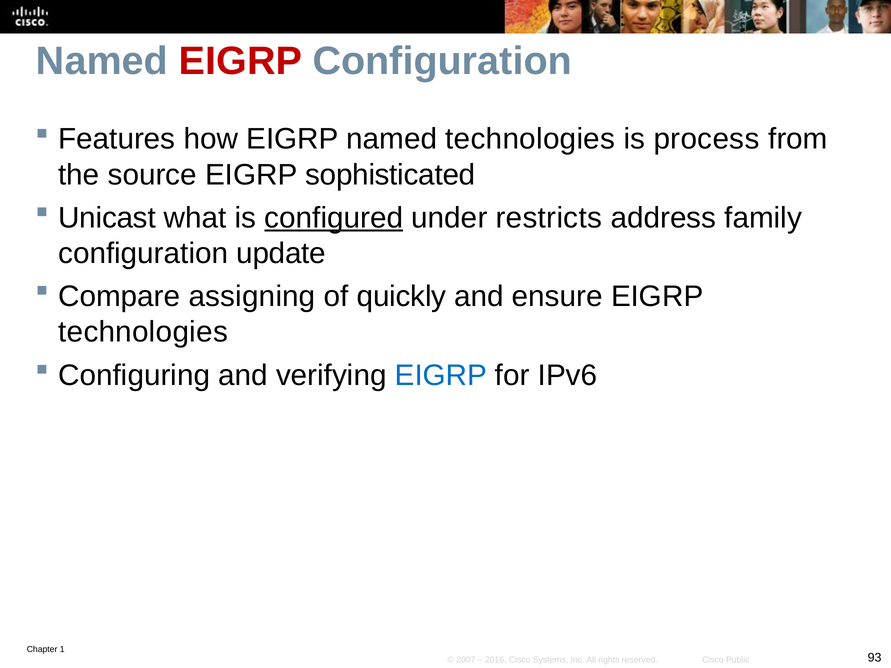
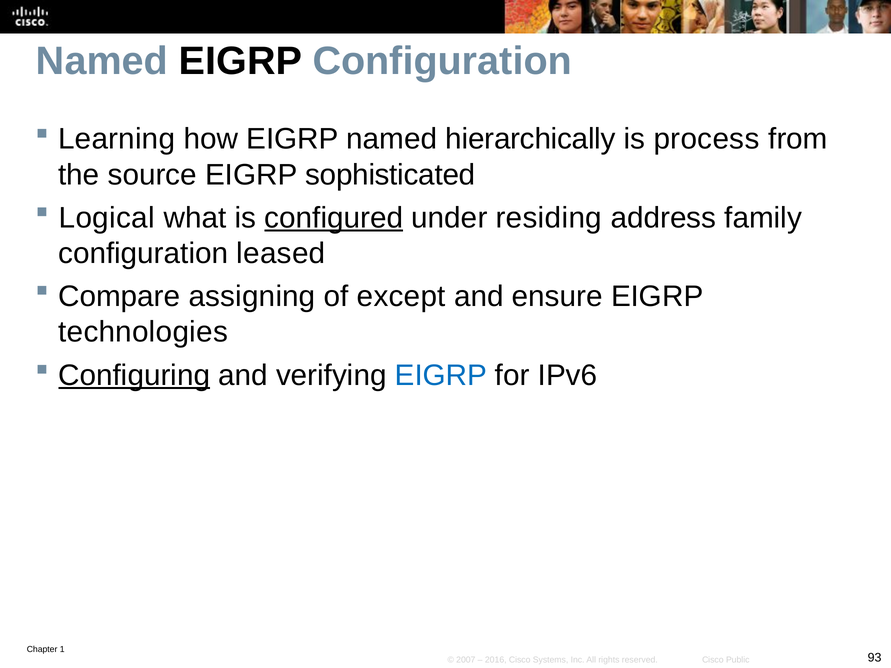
EIGRP colour: red -> black (241, 61)
Features: Features -> Learning (117, 139)
named technologies: technologies -> hierarchically (531, 139)
Unicast: Unicast -> Logical (107, 218)
restricts: restricts -> residing (549, 218)
update: update -> leased (281, 254)
quickly: quickly -> except (401, 297)
Configuring underline: none -> present (134, 375)
